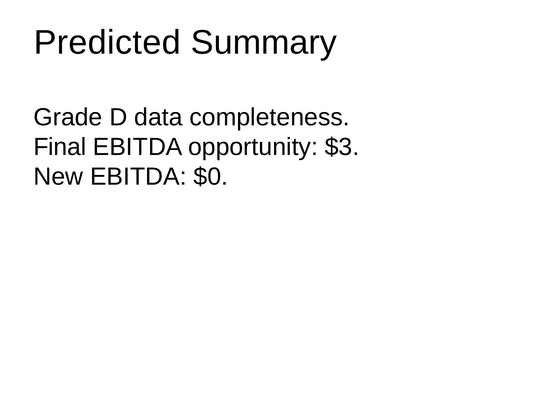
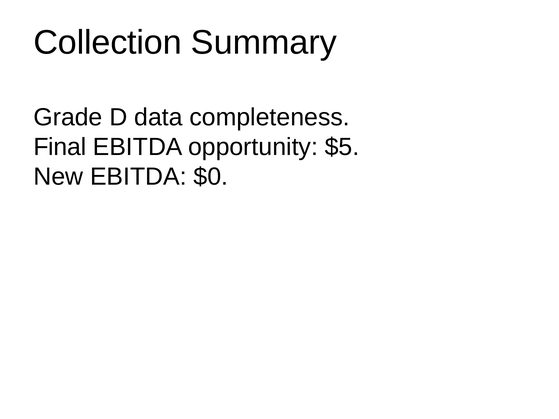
Predicted: Predicted -> Collection (108, 42)
$3: $3 -> $5 (342, 147)
